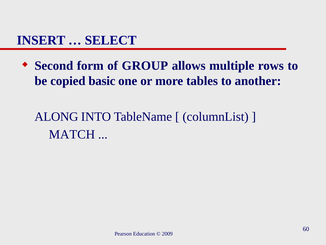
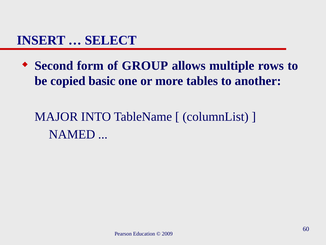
ALONG: ALONG -> MAJOR (56, 116)
MATCH: MATCH -> NAMED (72, 134)
